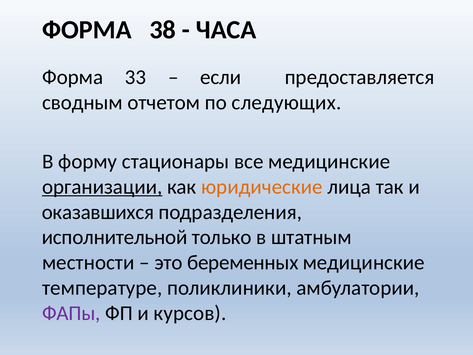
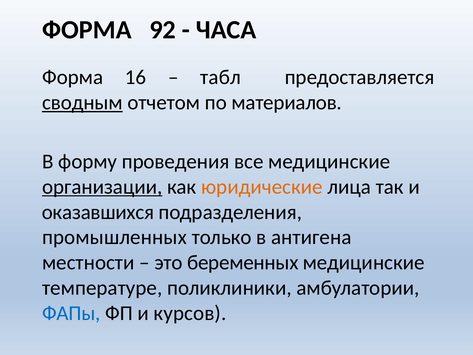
38: 38 -> 92 (163, 30)
33: 33 -> 16 (136, 77)
если: если -> табл (221, 77)
сводным underline: none -> present (82, 103)
следующих: следующих -> материалов (287, 103)
стационары: стационары -> проведения (176, 161)
исполнительной: исполнительной -> промышленных (114, 237)
штатным: штатным -> антигена (311, 237)
ФАПы colour: purple -> blue (71, 313)
